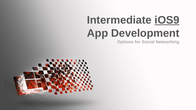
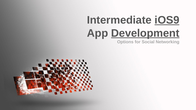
Development underline: none -> present (145, 33)
